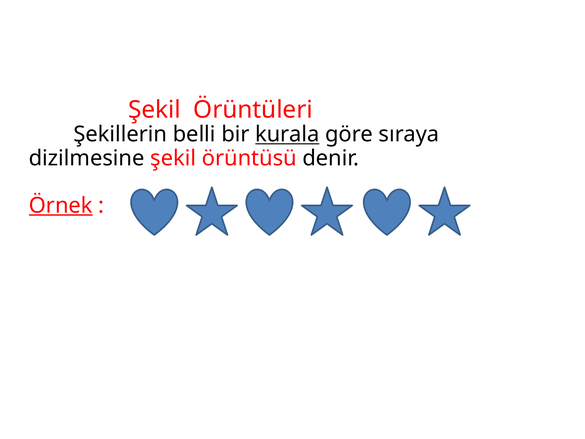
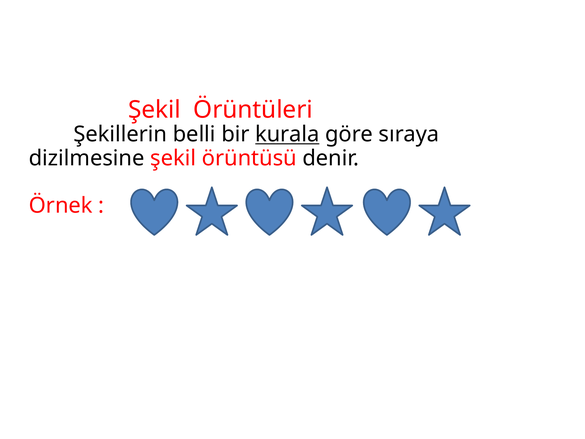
Örnek underline: present -> none (61, 205)
